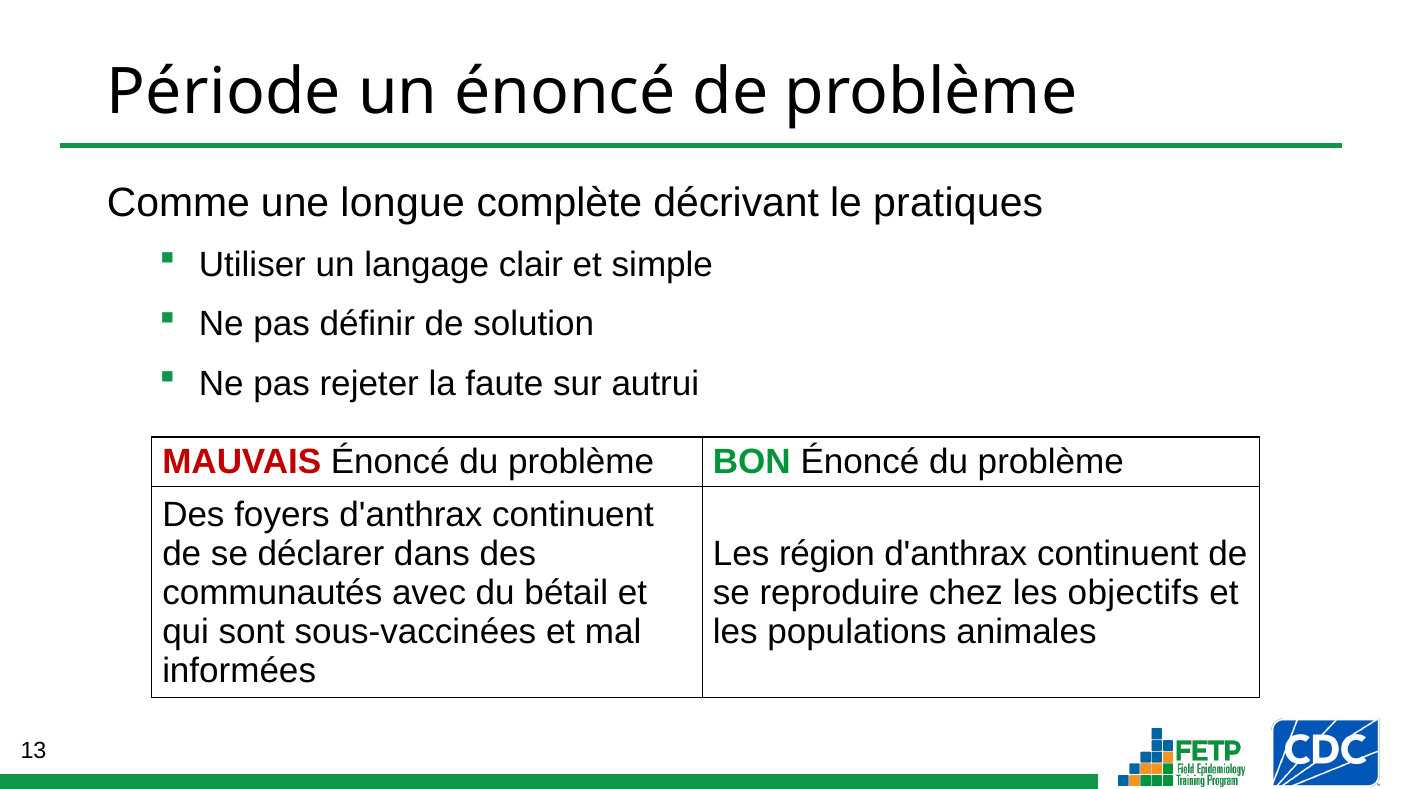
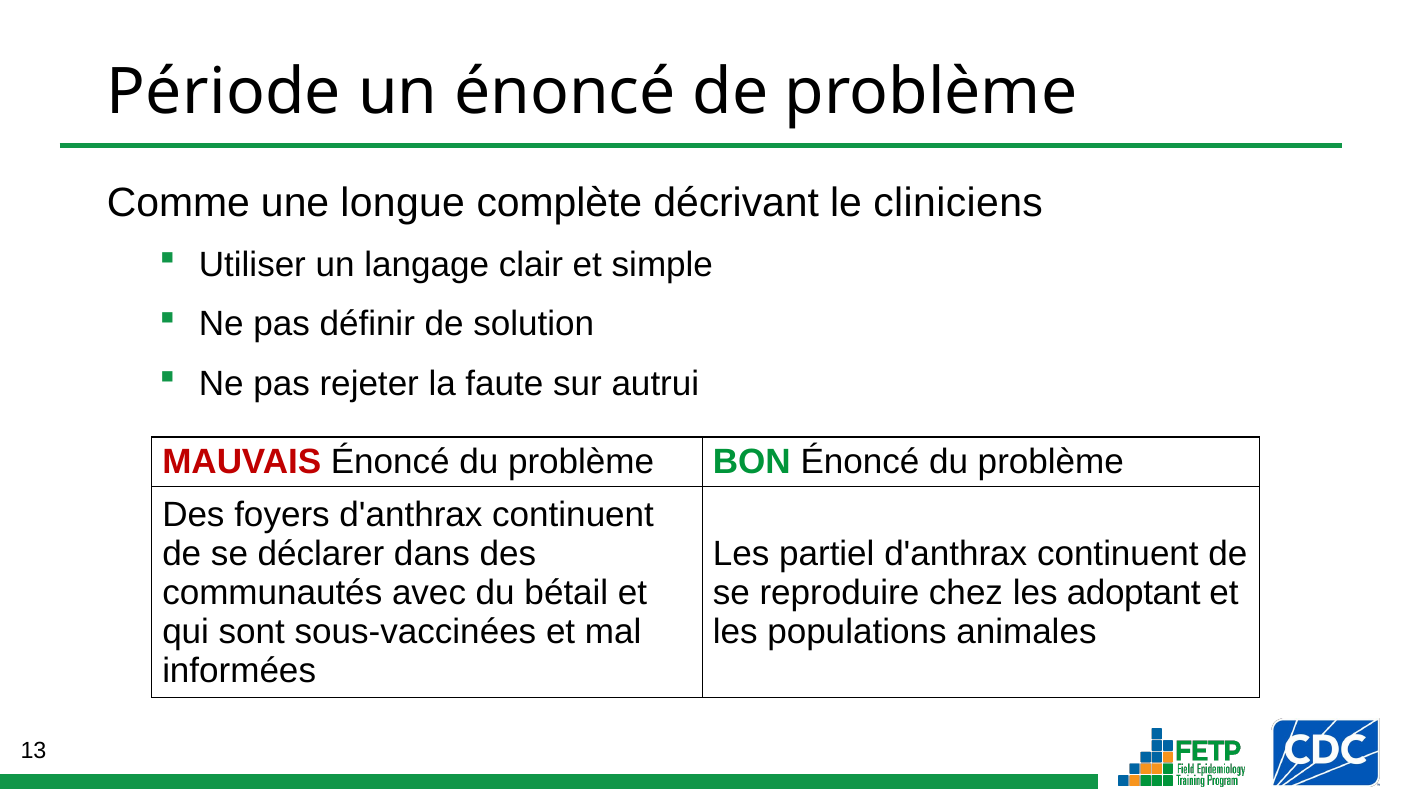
pratiques: pratiques -> cliniciens (958, 203)
région: région -> partiel (827, 553)
objectifs: objectifs -> adoptant (1134, 592)
